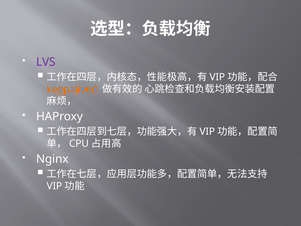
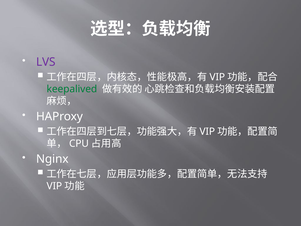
keepalived colour: orange -> green (72, 89)
